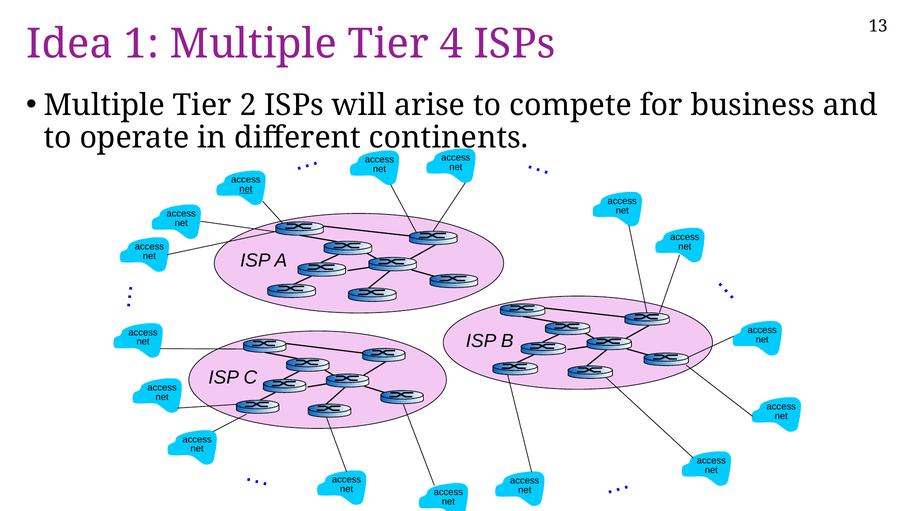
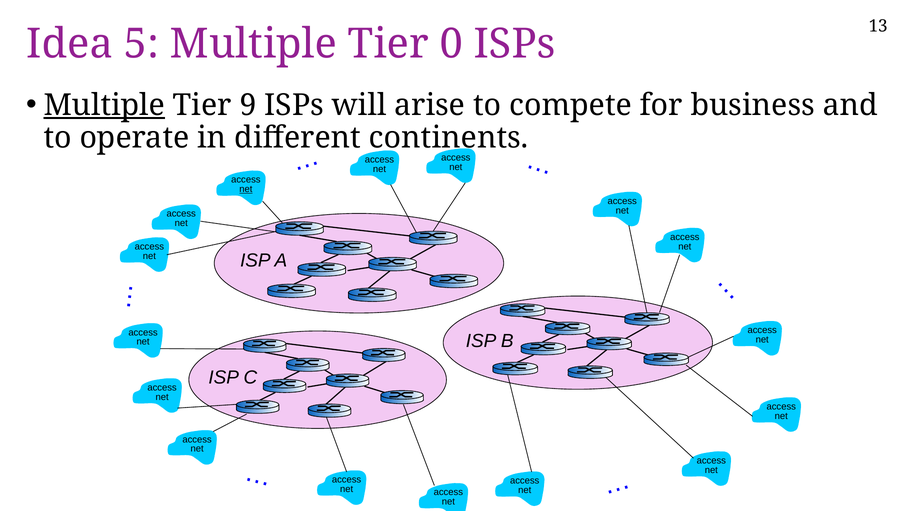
1: 1 -> 5 (141, 44)
4: 4 -> 0 (451, 44)
Multiple underline: none -> present (104, 105)
2: 2 -> 9 (248, 105)
